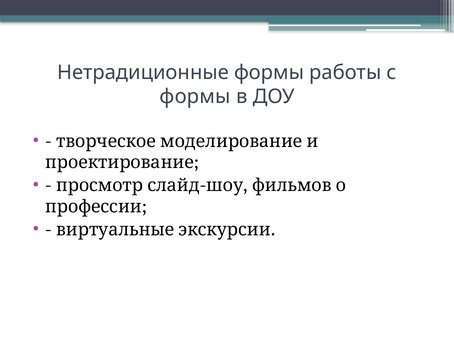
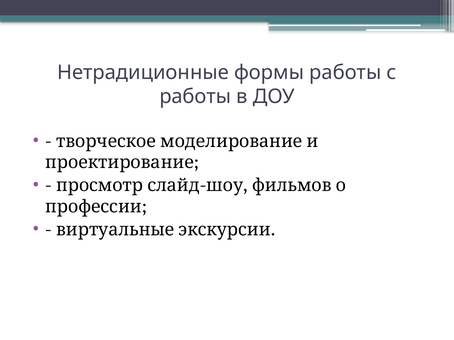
формы: формы -> работы (195, 97)
